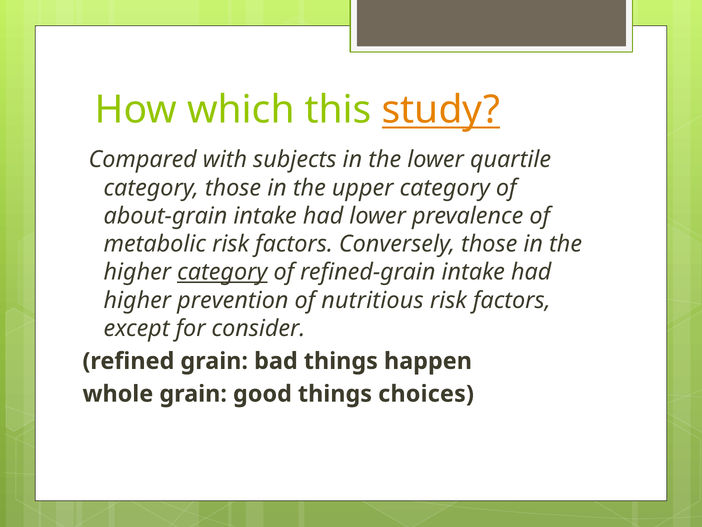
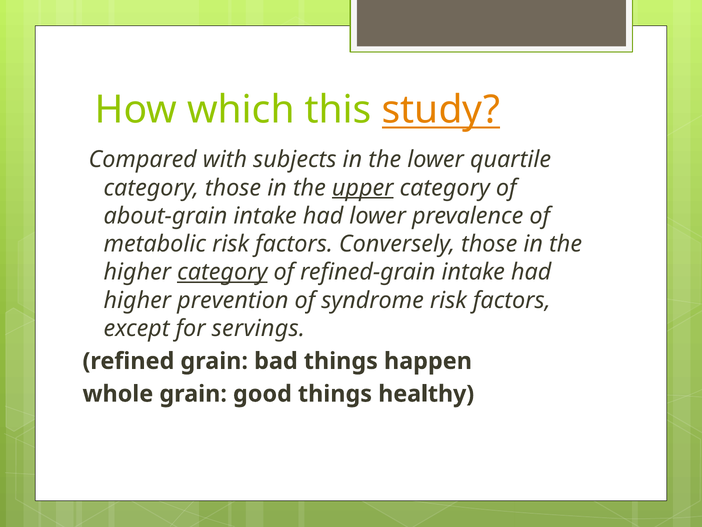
upper underline: none -> present (363, 188)
nutritious: nutritious -> syndrome (373, 300)
consider: consider -> servings (258, 328)
choices: choices -> healthy (426, 394)
